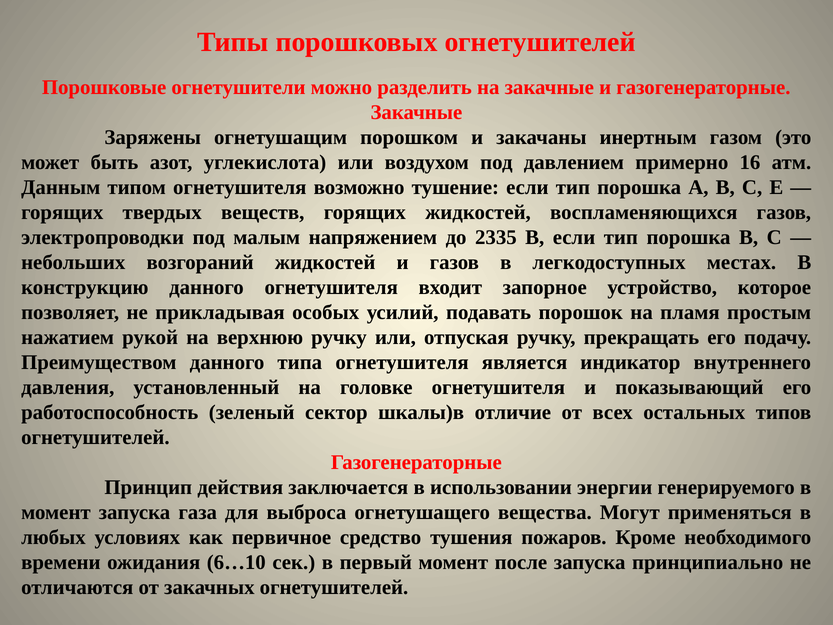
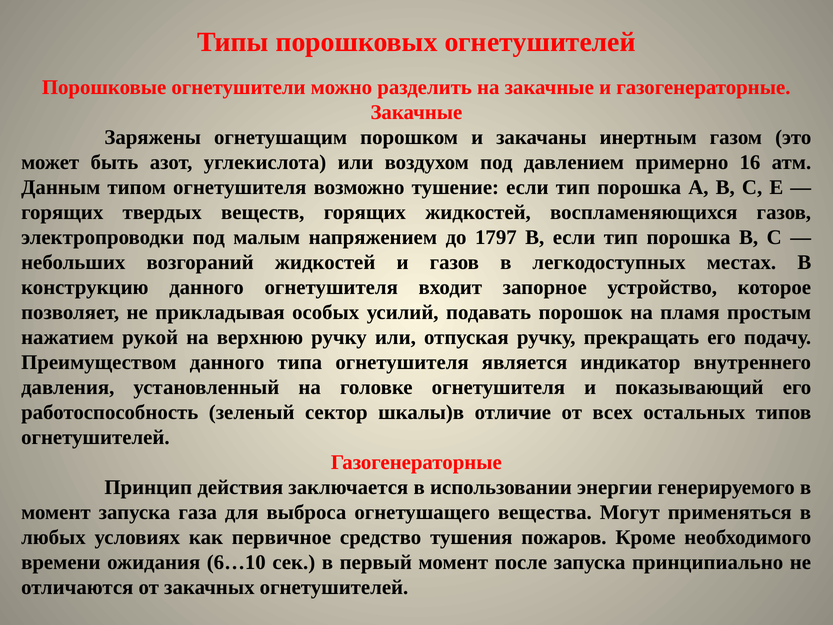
2335: 2335 -> 1797 (496, 237)
